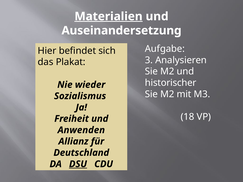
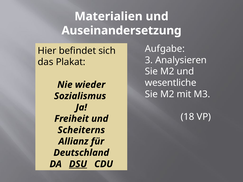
Materialien underline: present -> none (109, 16)
historischer: historischer -> wesentliche (171, 83)
Anwenden: Anwenden -> Scheiterns (81, 130)
